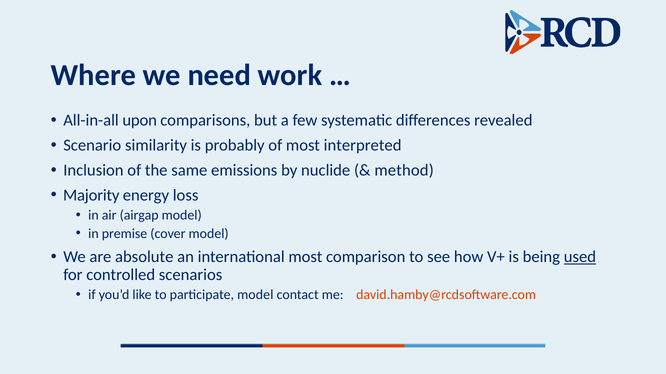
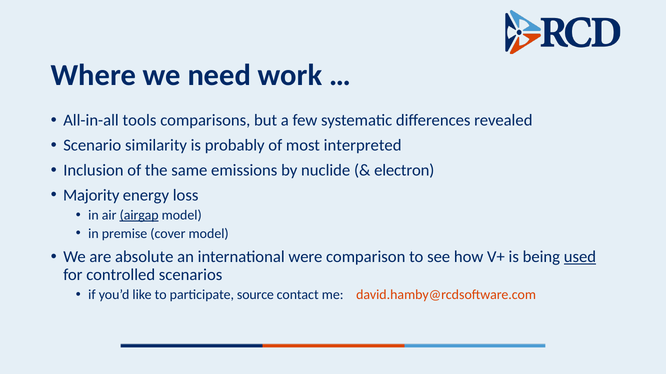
upon: upon -> tools (139, 121)
method: method -> electron (404, 170)
airgap underline: none -> present (139, 215)
international most: most -> were (305, 257)
participate model: model -> source (255, 295)
